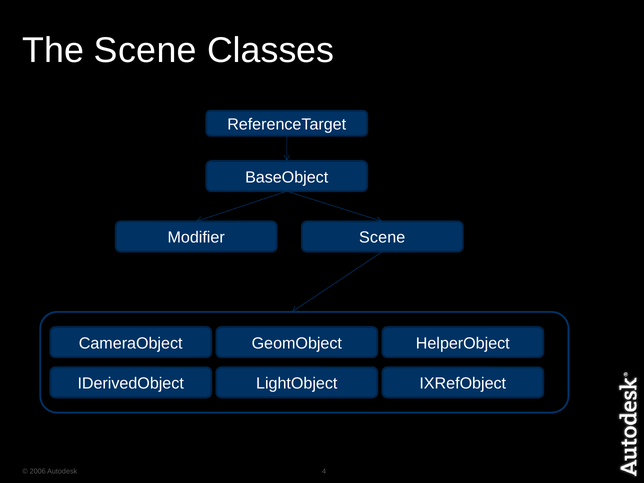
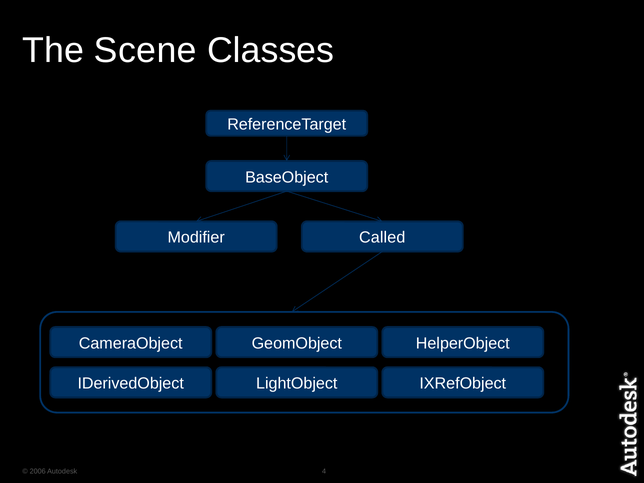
Modifier Scene: Scene -> Called (382, 238)
